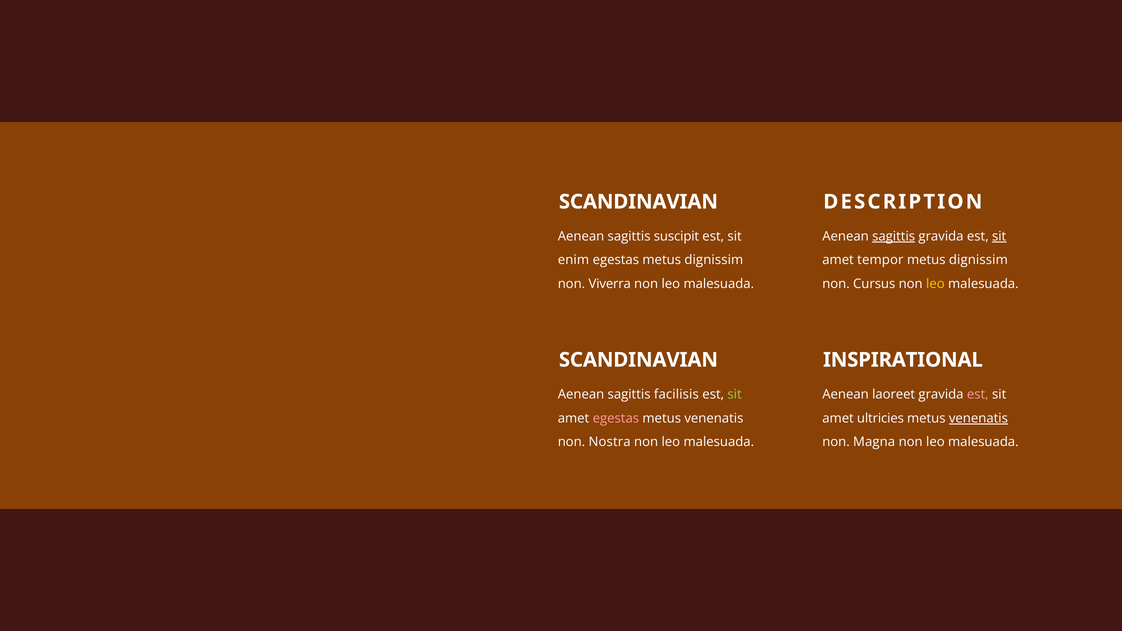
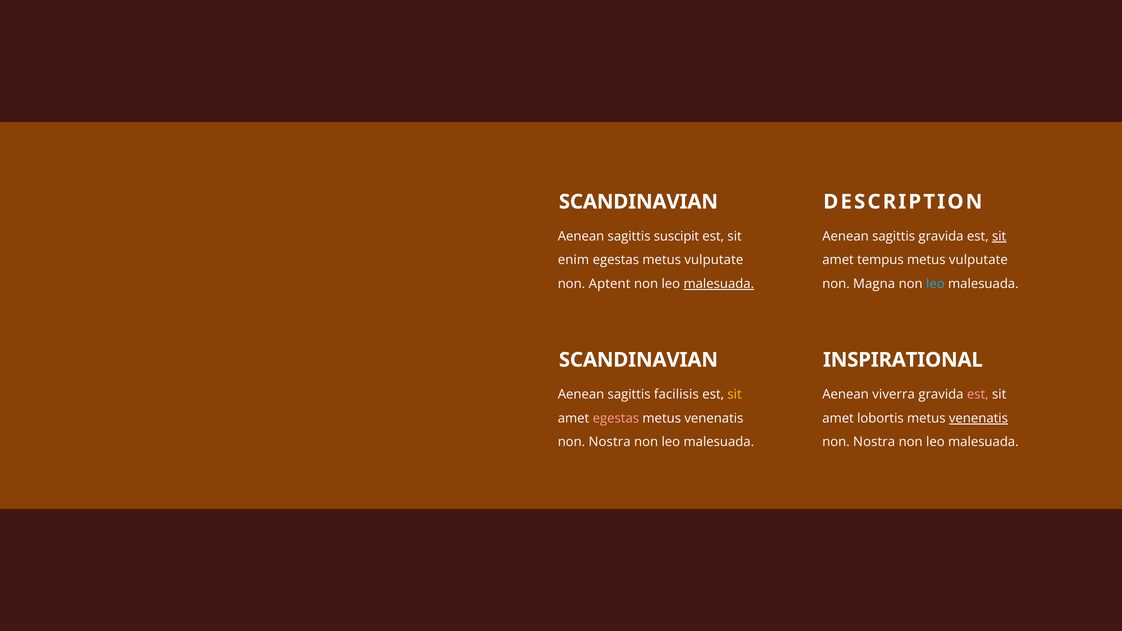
sagittis underline: present -> none (894, 237)
egestas metus dignissim: dignissim -> vulputate (714, 260)
tempor: tempor -> tempus (880, 260)
dignissim: dignissim -> vulputate (978, 260)
Viverra: Viverra -> Aptent (610, 284)
malesuada underline: none -> present (719, 284)
Cursus: Cursus -> Magna (874, 284)
leo colour: yellow -> light blue (935, 284)
sit colour: light green -> yellow (735, 395)
laoreet: laoreet -> viverra (894, 395)
ultricies: ultricies -> lobortis (880, 418)
Magna: Magna -> Nostra (874, 442)
